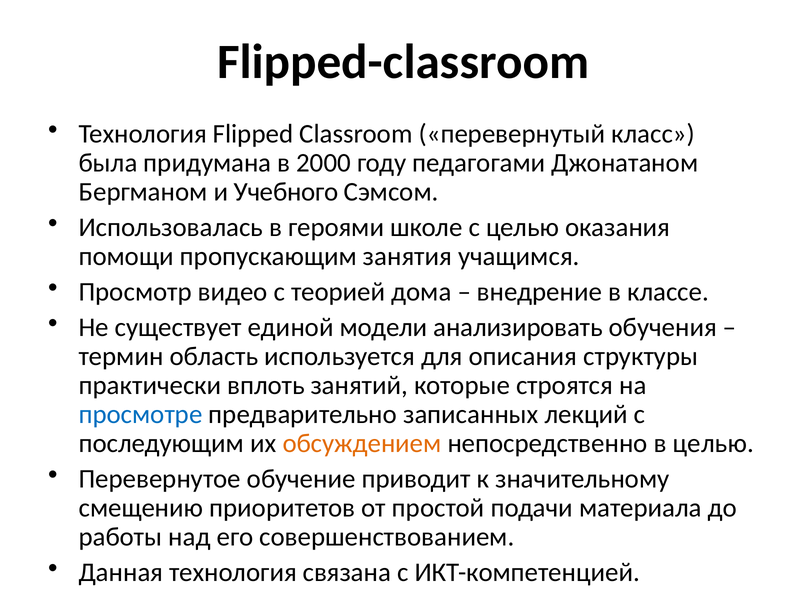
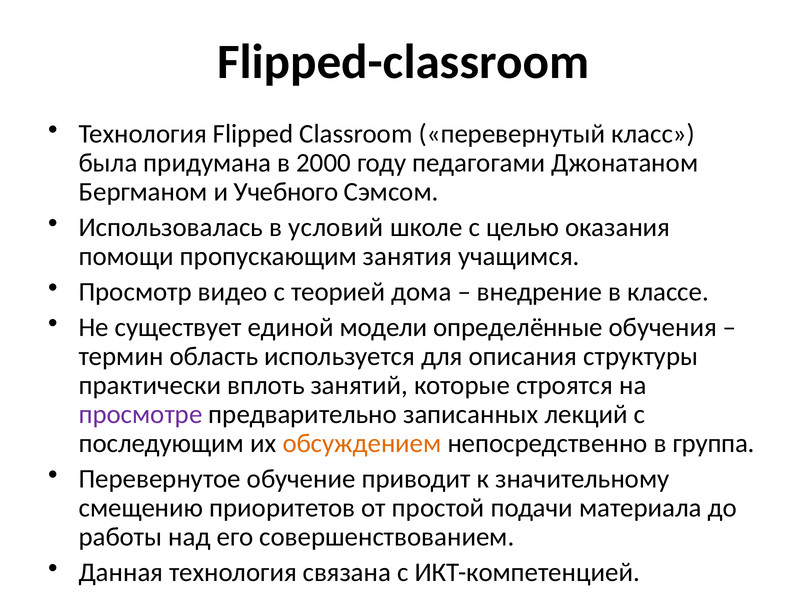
героями: героями -> условий (336, 228)
анализировать: анализировать -> определённые (518, 328)
просмотре colour: blue -> purple (141, 415)
в целью: целью -> группа (714, 444)
